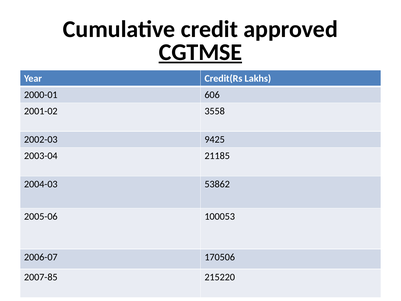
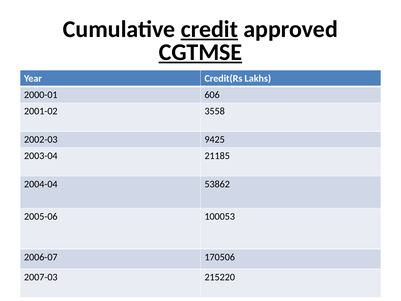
credit underline: none -> present (209, 29)
2004-03: 2004-03 -> 2004-04 (41, 184)
2007-85: 2007-85 -> 2007-03 (41, 277)
